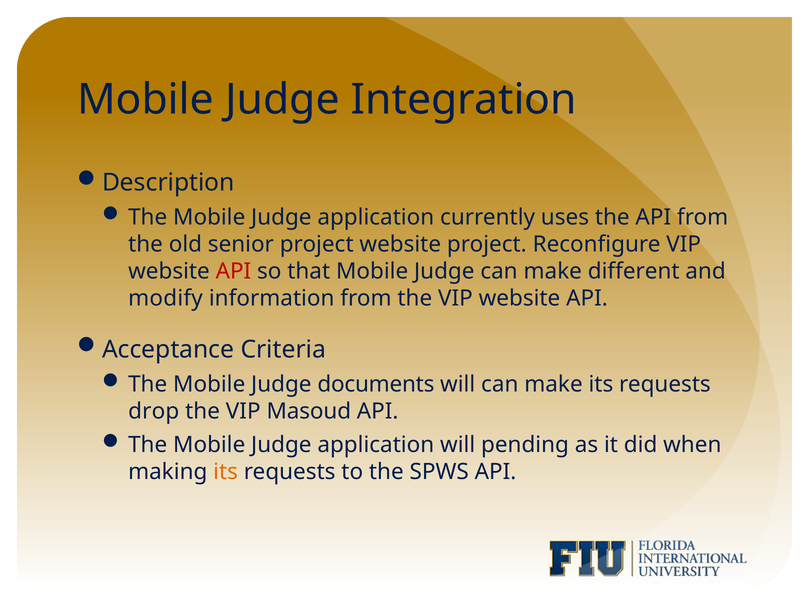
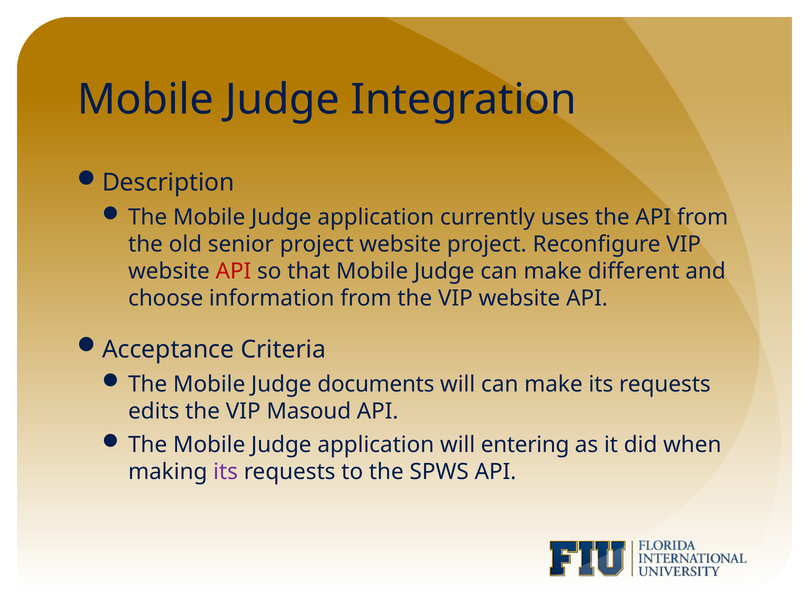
modify: modify -> choose (166, 298)
drop: drop -> edits (154, 411)
pending: pending -> entering (525, 445)
its colour: orange -> purple (226, 472)
